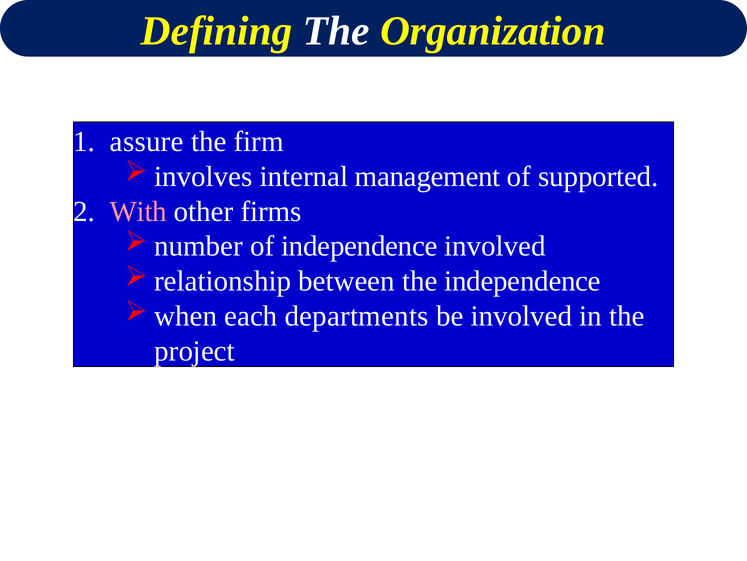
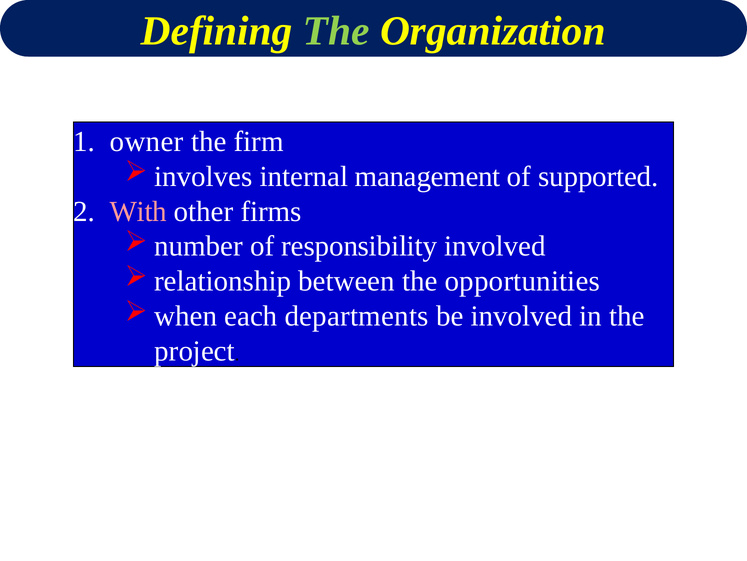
The colour: white -> light green (336, 31)
assure: assure -> owner (147, 141)
of independence: independence -> responsibility (359, 246)
the independence: independence -> opportunities (522, 281)
